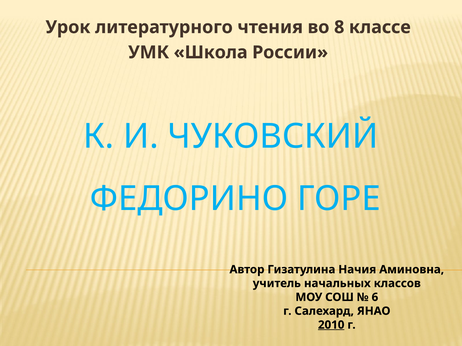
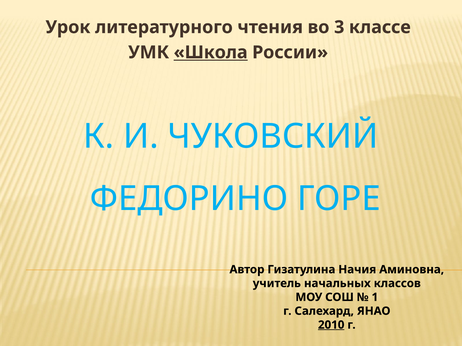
8: 8 -> 3 (339, 27)
Школа underline: none -> present (211, 52)
6: 6 -> 1 (375, 298)
